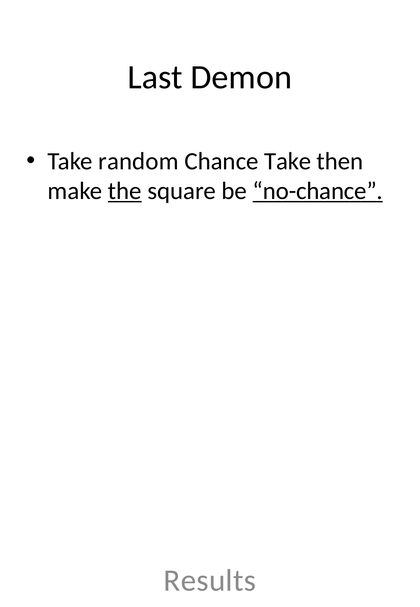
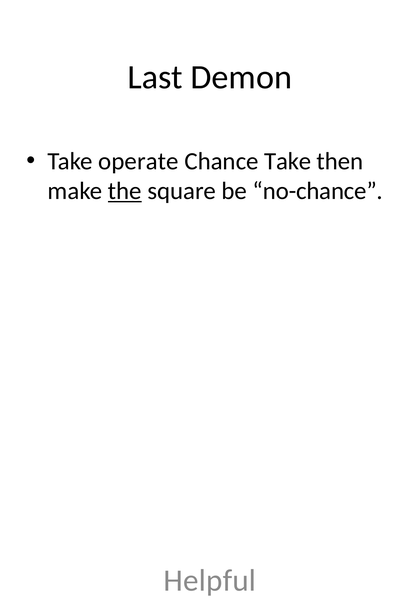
random: random -> operate (138, 161)
no-chance underline: present -> none (318, 191)
Results: Results -> Helpful (210, 580)
